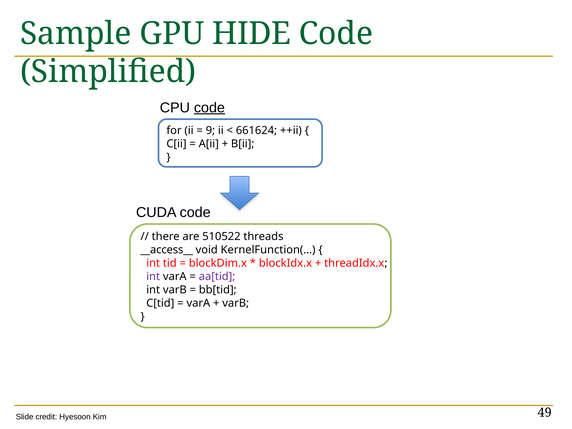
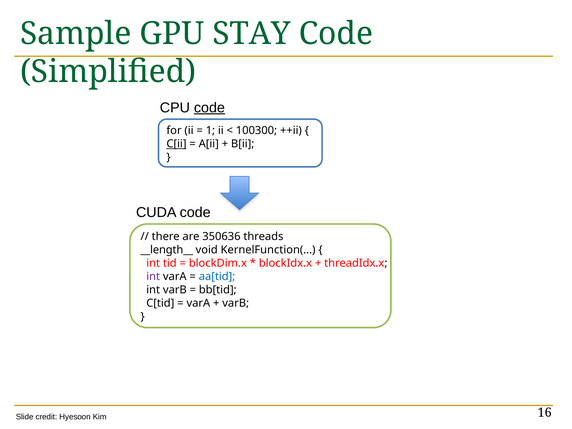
HIDE: HIDE -> STAY (252, 34)
9: 9 -> 1 (210, 130)
661624: 661624 -> 100300 (256, 130)
C[ii underline: none -> present (176, 144)
510522: 510522 -> 350636 (221, 237)
__access__: __access__ -> __length__ (167, 250)
aa[tid colour: purple -> blue (217, 277)
49: 49 -> 16 (545, 413)
